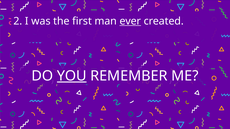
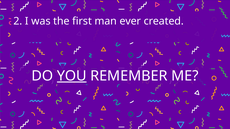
ever underline: present -> none (130, 21)
